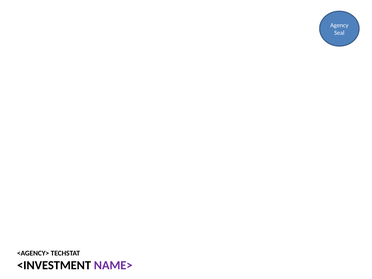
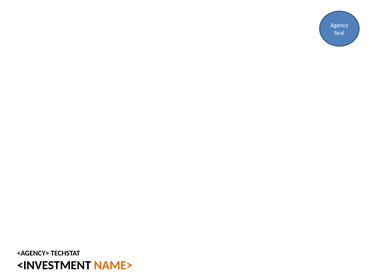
NAME> colour: purple -> orange (113, 265)
